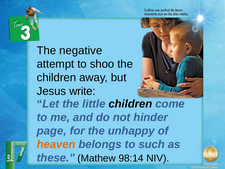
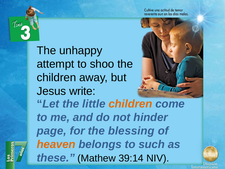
negative: negative -> unhappy (81, 50)
children colour: black -> orange (130, 104)
unhappy: unhappy -> blessing (131, 131)
98:14: 98:14 -> 39:14 (131, 158)
